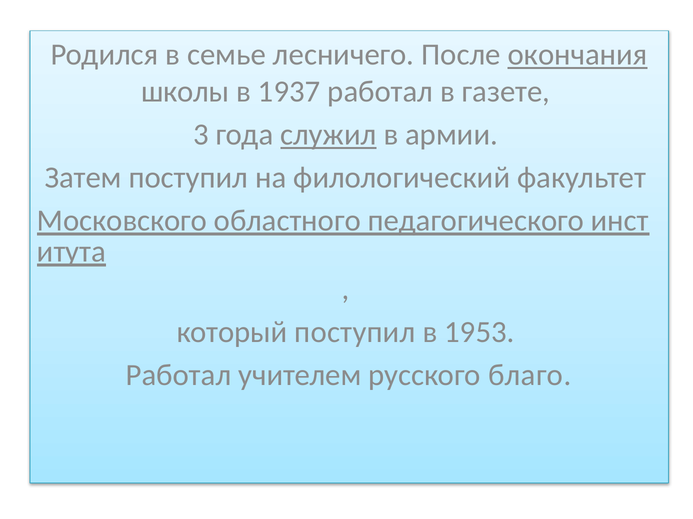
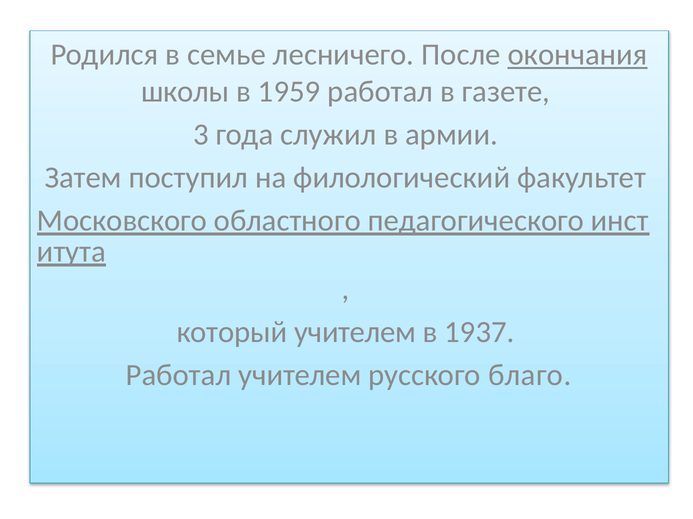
1937: 1937 -> 1959 (289, 92)
служил underline: present -> none (328, 135)
который поступил: поступил -> учителем (355, 333)
1953: 1953 -> 1937 (479, 333)
